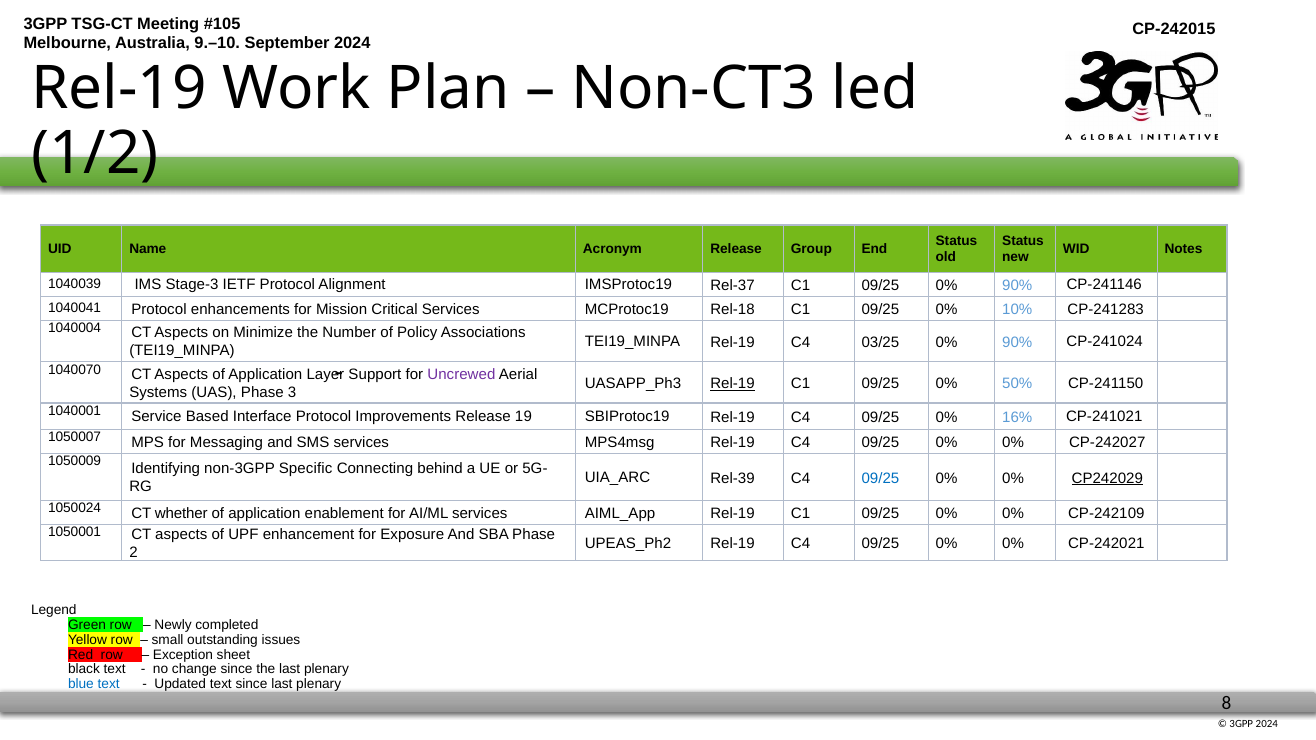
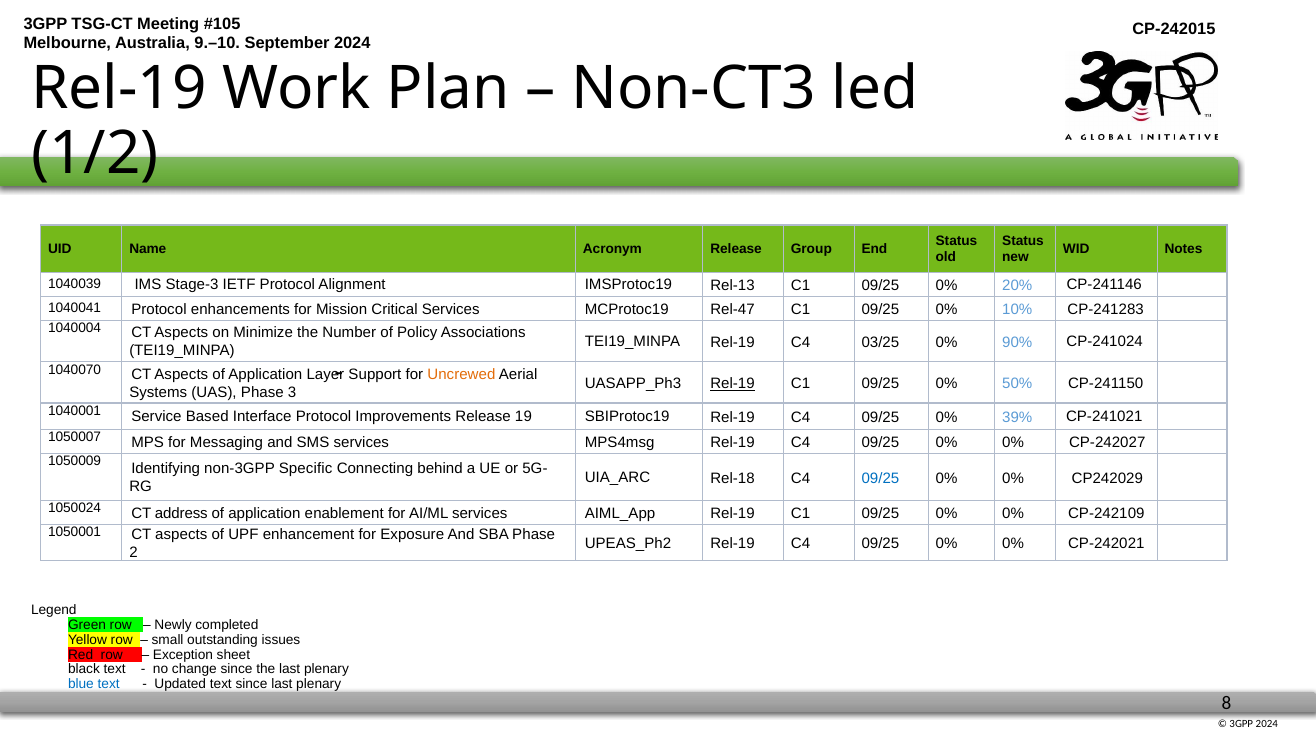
Rel-37: Rel-37 -> Rel-13 (732, 286)
09/25 0% 90%: 90% -> 20% (1017, 286)
Rel-18: Rel-18 -> Rel-47 (732, 310)
Uncrewed colour: purple -> orange (461, 374)
16%: 16% -> 39% (1017, 418)
Rel-39: Rel-39 -> Rel-18 (732, 478)
CP242029 underline: present -> none (1107, 478)
whether: whether -> address (181, 514)
